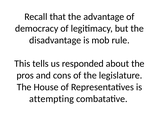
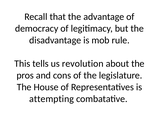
responded: responded -> revolution (83, 63)
